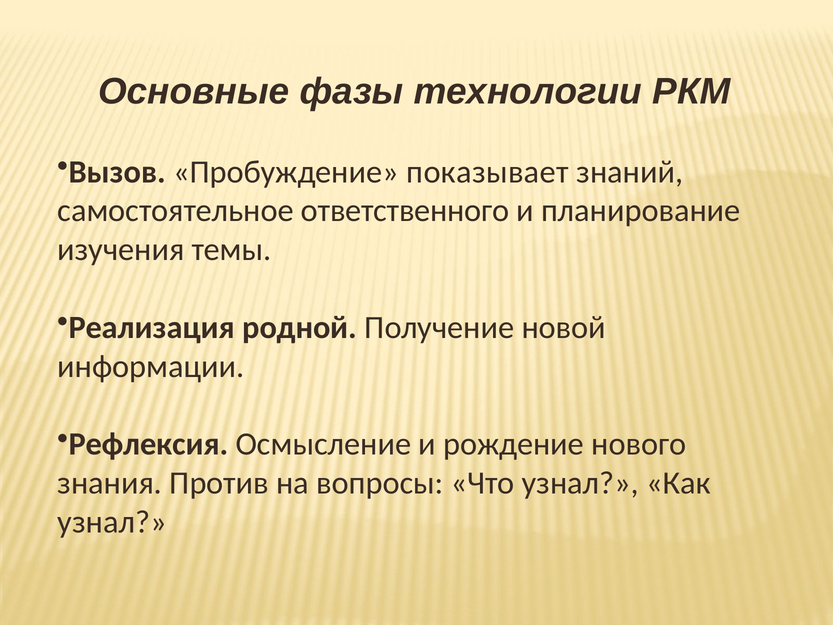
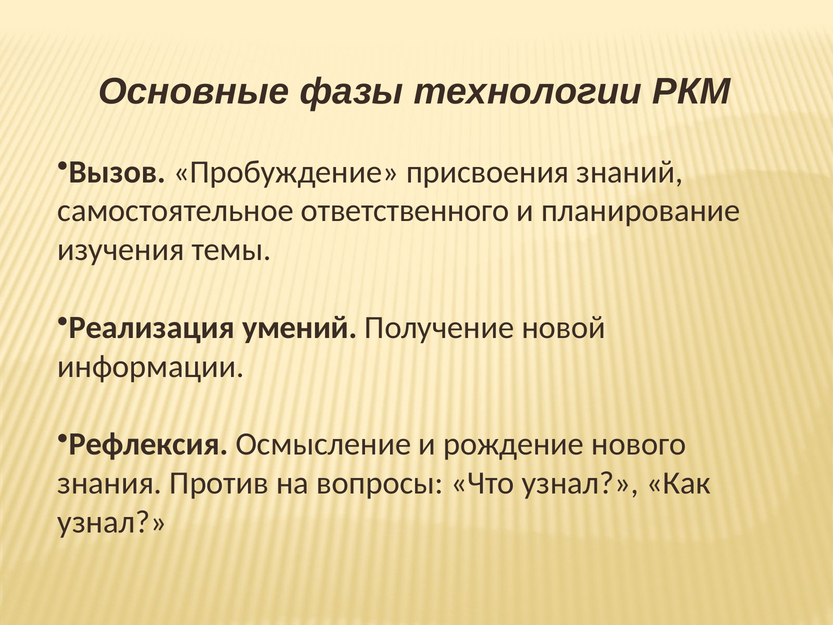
показывает: показывает -> присвоения (488, 172)
родной: родной -> умений (300, 327)
